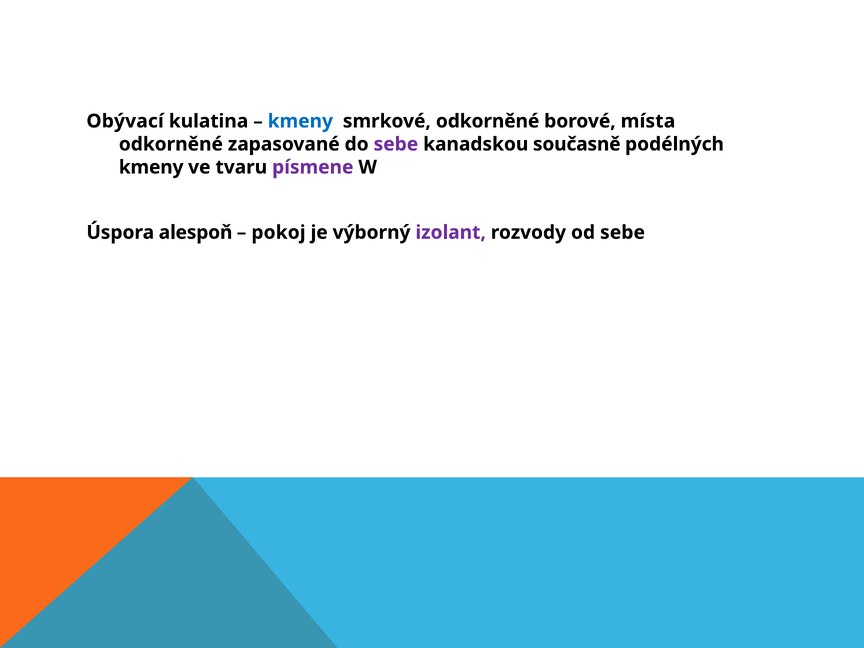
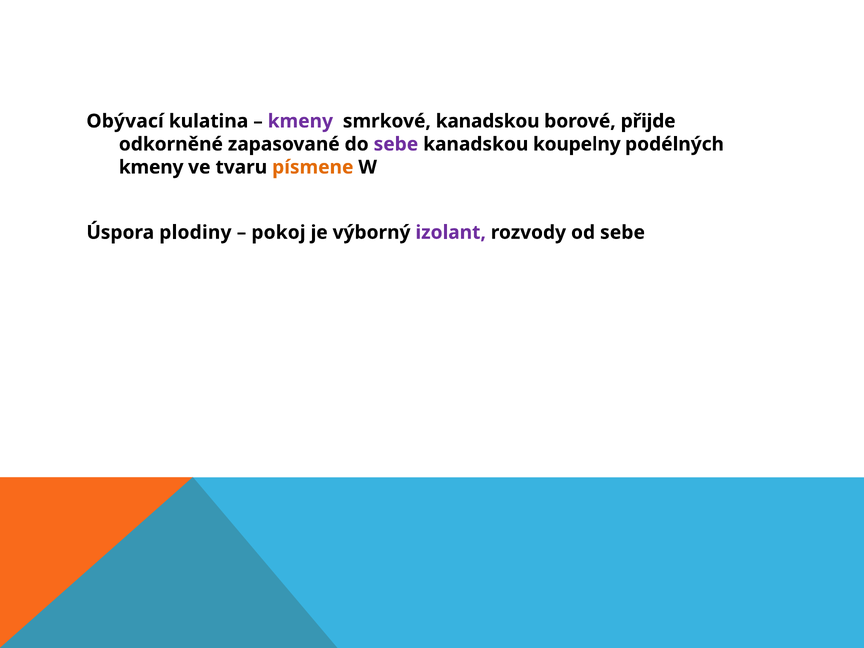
kmeny colour: blue -> purple (300, 121)
smrkové odkorněné: odkorněné -> kanadskou (488, 121)
místa: místa -> přijde (648, 121)
současně: současně -> koupelny (577, 144)
písmene colour: purple -> orange (313, 167)
alespoň: alespoň -> plodiny (195, 232)
